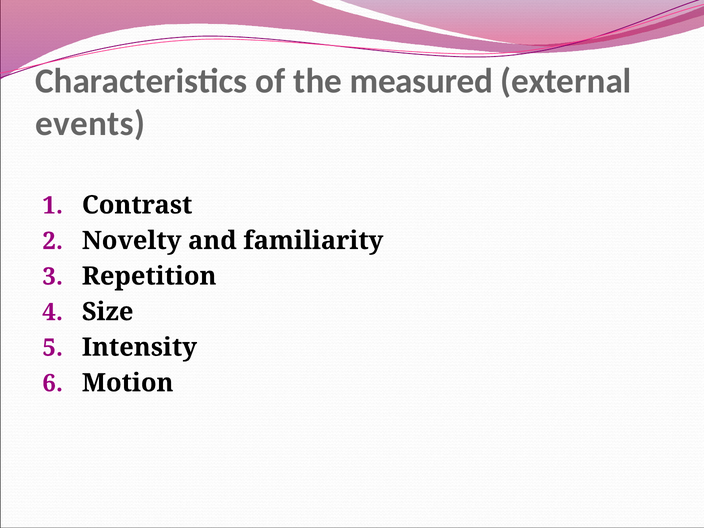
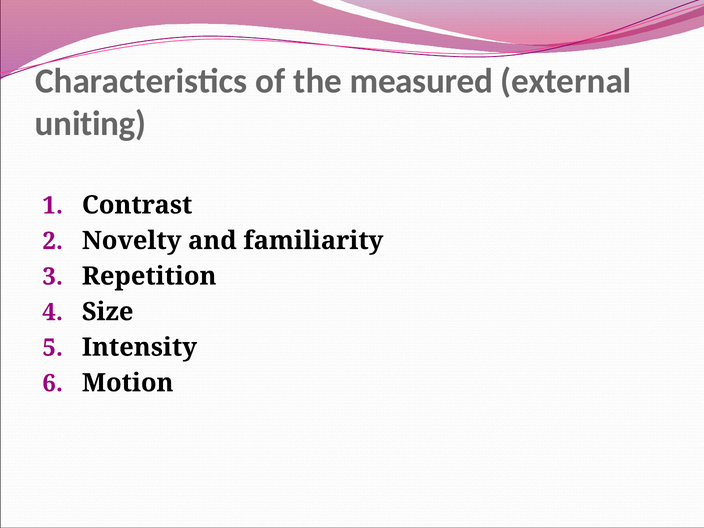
events: events -> uniting (91, 124)
